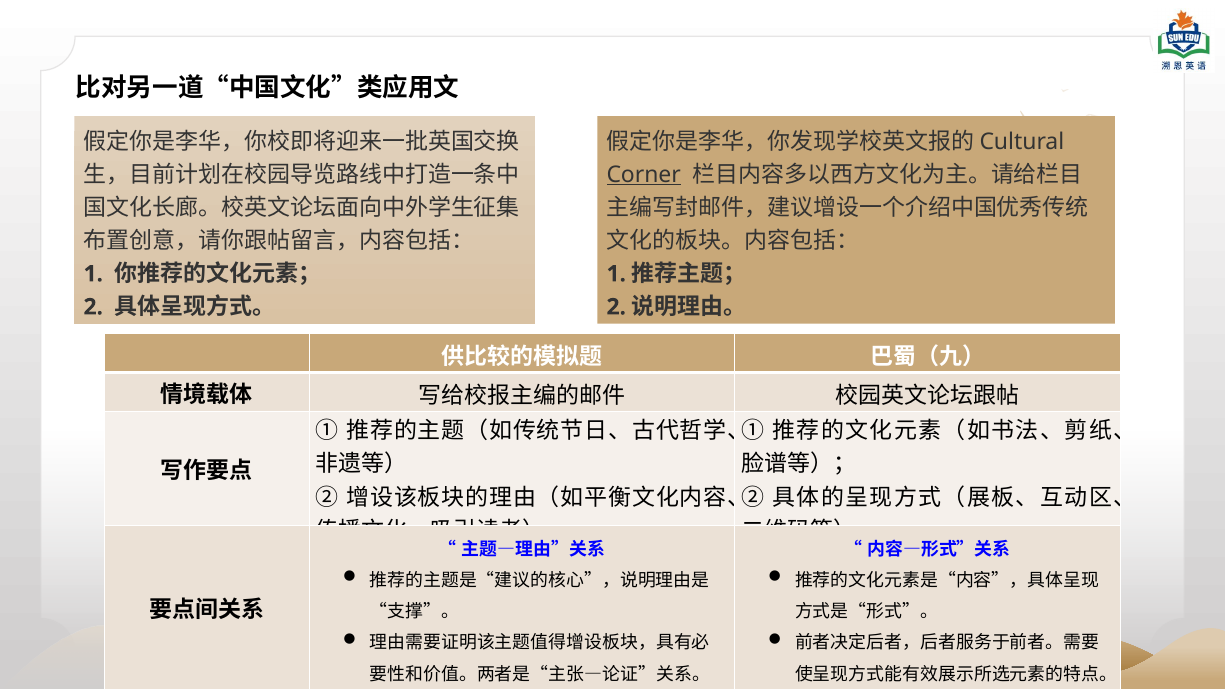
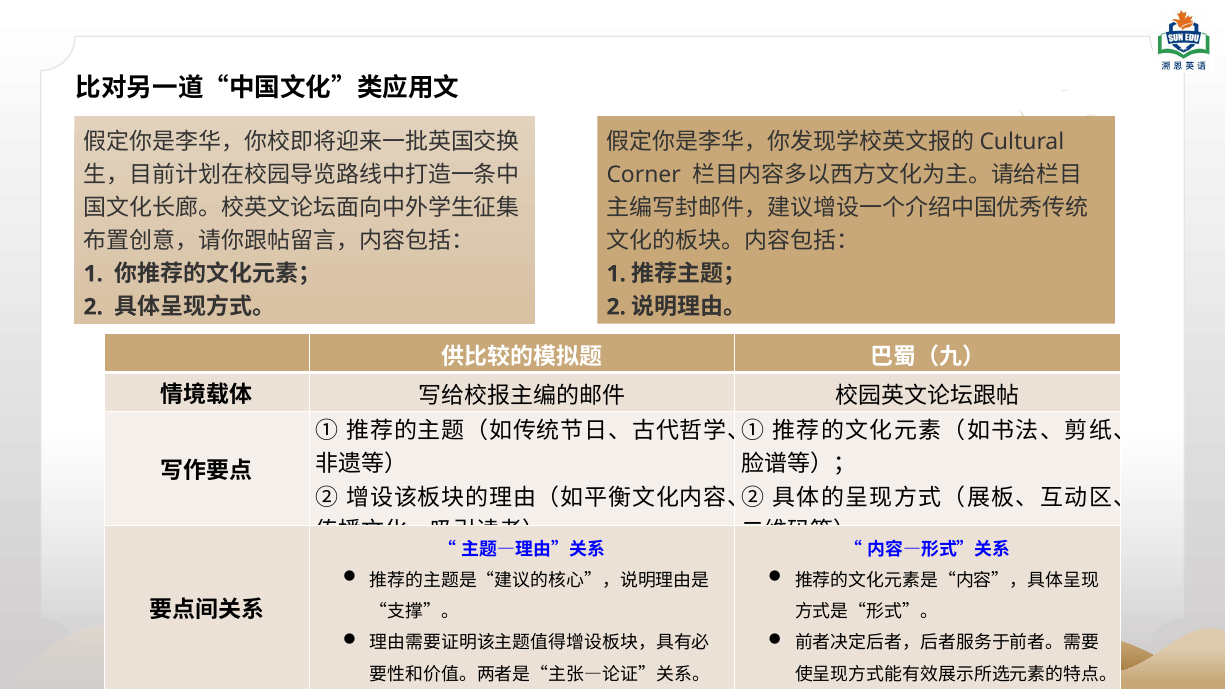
Corner underline: present -> none (644, 175)
